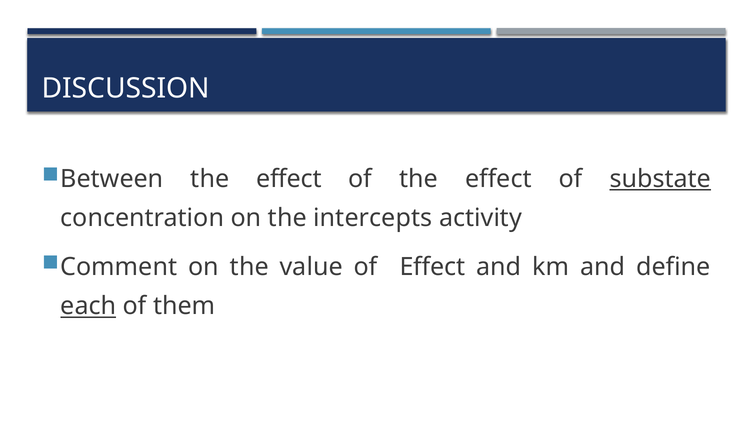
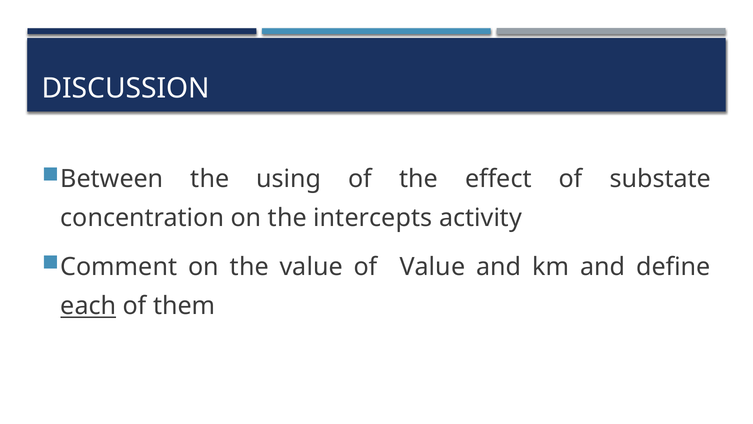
effect: effect -> using (289, 179)
substate underline: present -> none (660, 179)
of Effect: Effect -> Value (432, 267)
